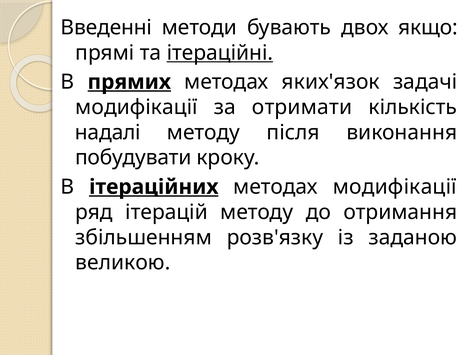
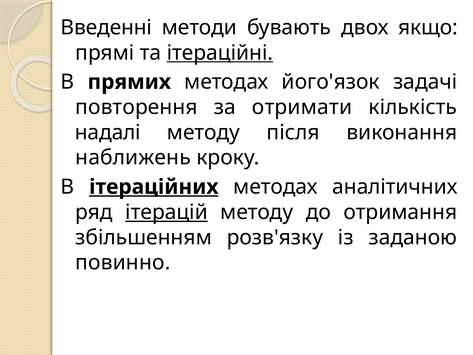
прямих underline: present -> none (129, 82)
яких'язок: яких'язок -> його'язок (331, 82)
модифікації: модифікації -> повторення (136, 107)
побудувати: побудувати -> наближень (133, 158)
методах модифікації: модифікації -> аналітичних (395, 187)
ітерацій underline: none -> present (167, 212)
великою: великою -> повинно (123, 262)
